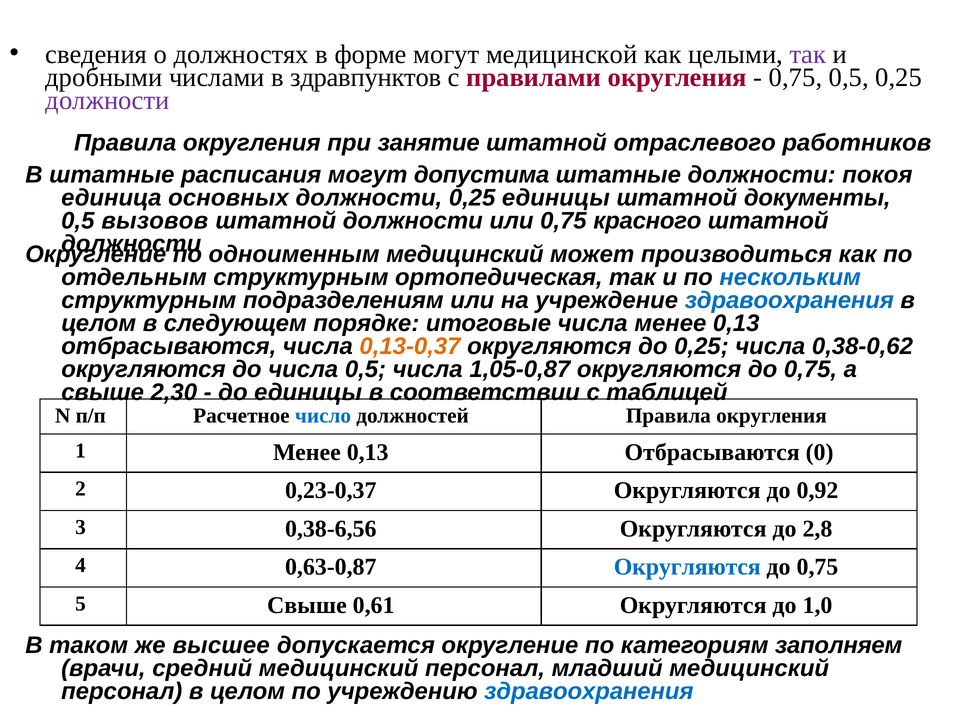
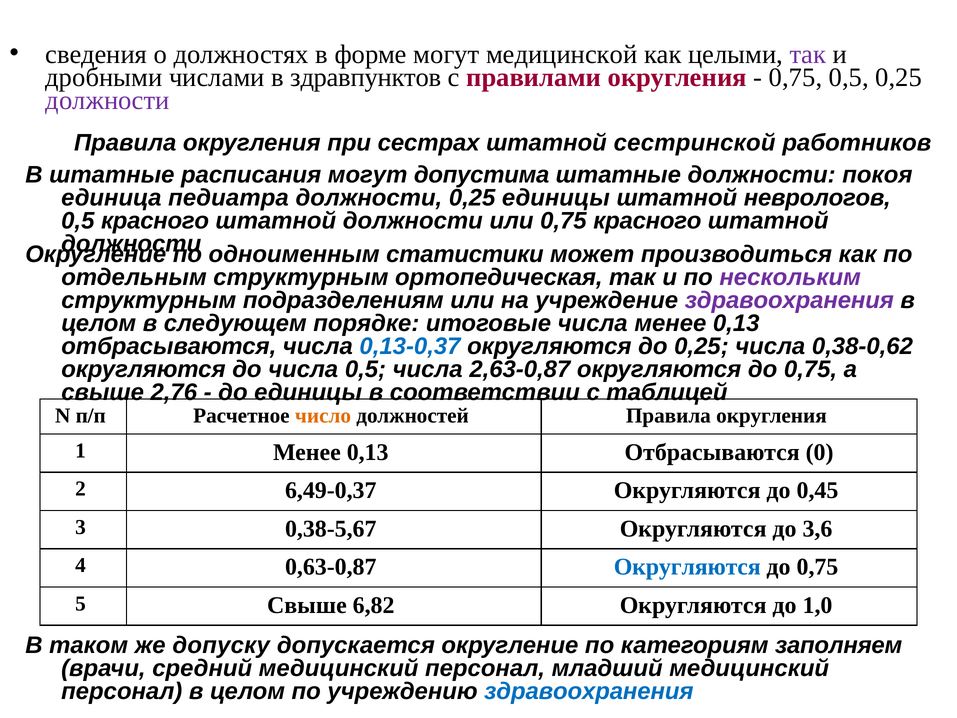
занятие: занятие -> сестрах (429, 143)
отраслевого: отраслевого -> сестринской (695, 143)
основных: основных -> педиатра (228, 198)
документы: документы -> неврологов (817, 198)
0,5 вызовов: вызовов -> красного (155, 221)
одноименным медицинский: медицинский -> статистики (465, 254)
нескольким colour: blue -> purple (790, 277)
здравоохранения colour: blue -> purple (789, 300)
0,13-0,37 colour: orange -> blue (410, 346)
1,05-0,87: 1,05-0,87 -> 2,63-0,87 (520, 369)
2,30: 2,30 -> 2,76 (174, 392)
число colour: blue -> orange (323, 415)
0,23-0,37: 0,23-0,37 -> 6,49-0,37 (331, 490)
0,92: 0,92 -> 0,45 (817, 490)
0,38-6,56: 0,38-6,56 -> 0,38-5,67 (331, 529)
2,8: 2,8 -> 3,6 (817, 529)
0,61: 0,61 -> 6,82 (374, 605)
высшее: высшее -> допуску (221, 645)
